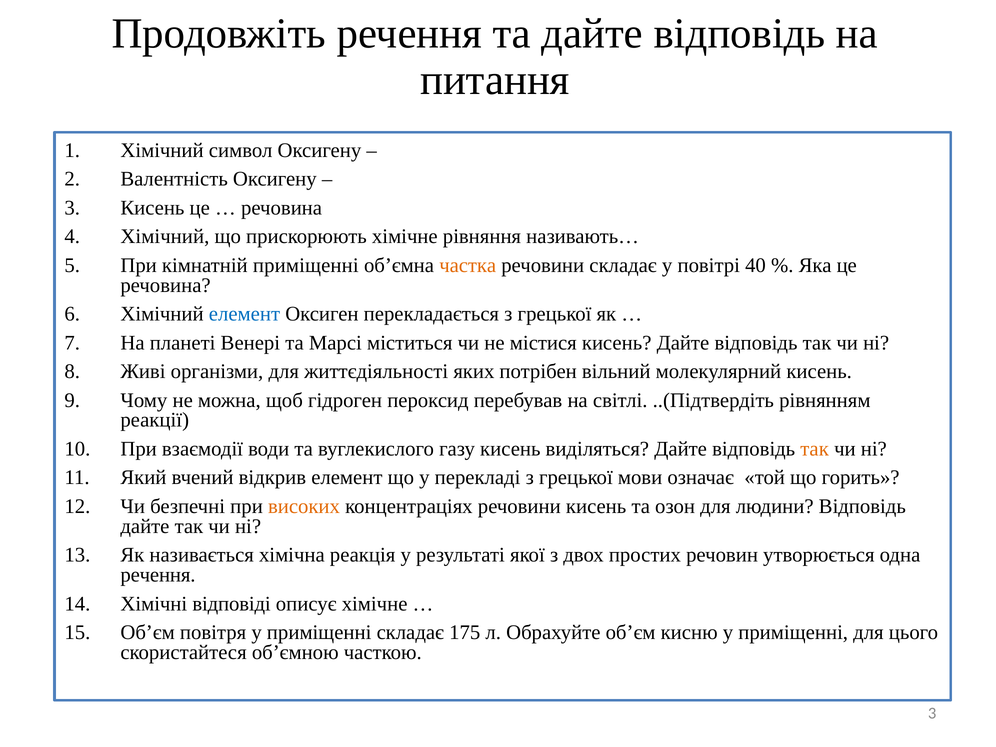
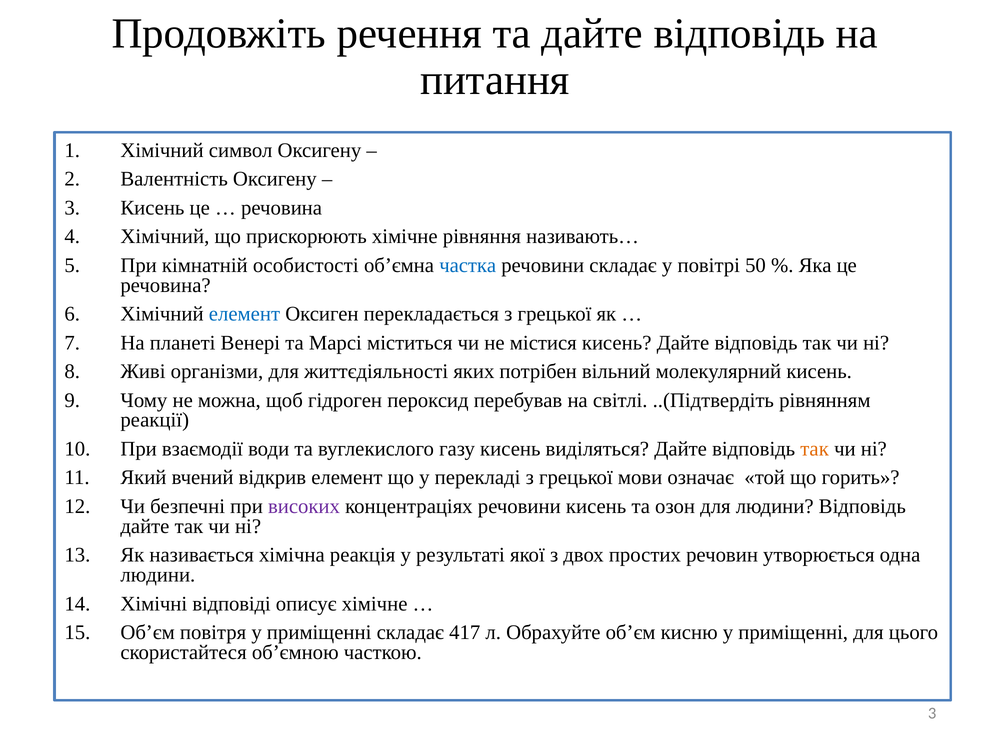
кімнатній приміщенні: приміщенні -> особистості (306, 265)
частка colour: orange -> blue (468, 265)
40: 40 -> 50 (756, 265)
високих colour: orange -> purple (304, 506)
речення: речення -> людини (158, 575)
175: 175 -> 417 (465, 632)
